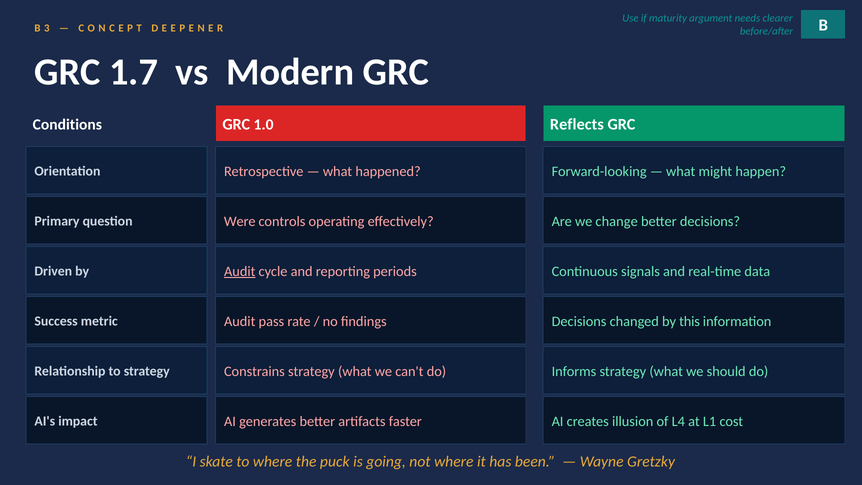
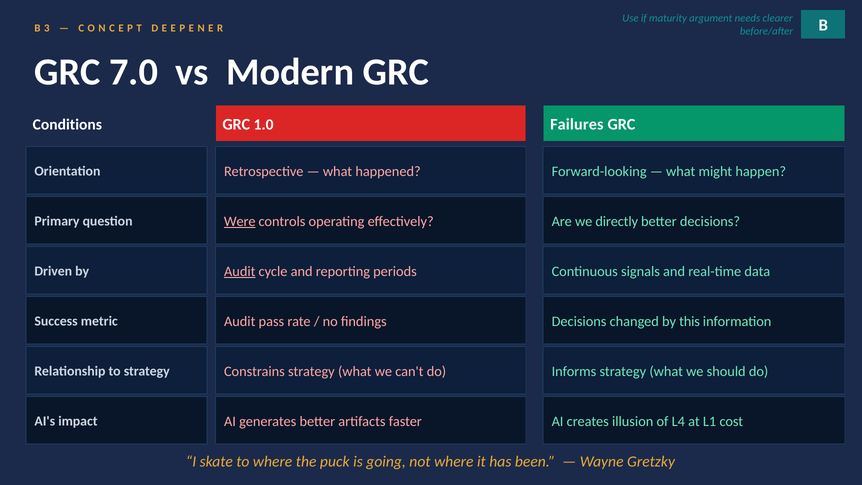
1.7: 1.7 -> 7.0 (134, 72)
Reflects: Reflects -> Failures (577, 124)
Were underline: none -> present (240, 221)
change: change -> directly (617, 221)
